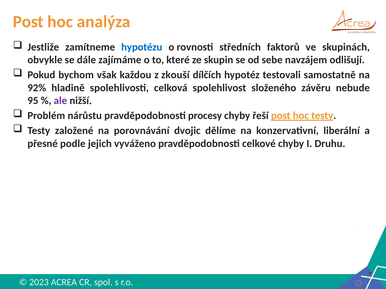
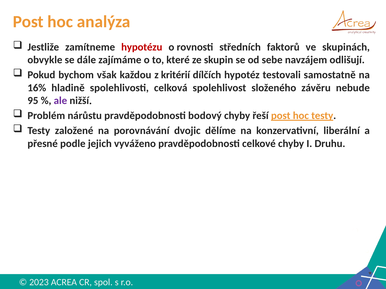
hypotézu colour: blue -> red (142, 47)
zkouší: zkouší -> kritérií (175, 75)
92%: 92% -> 16% (37, 88)
procesy: procesy -> bodový (205, 116)
